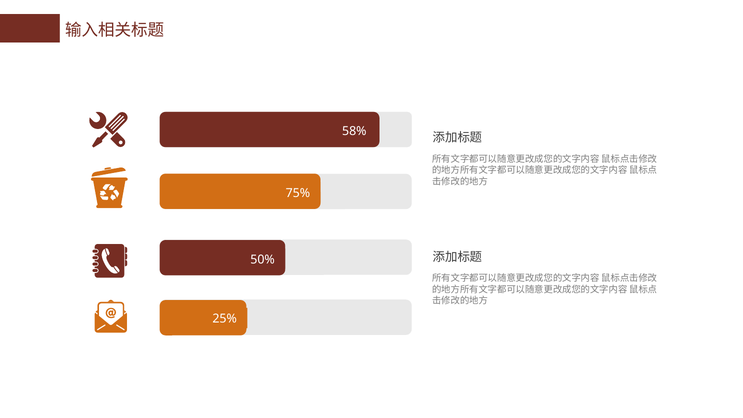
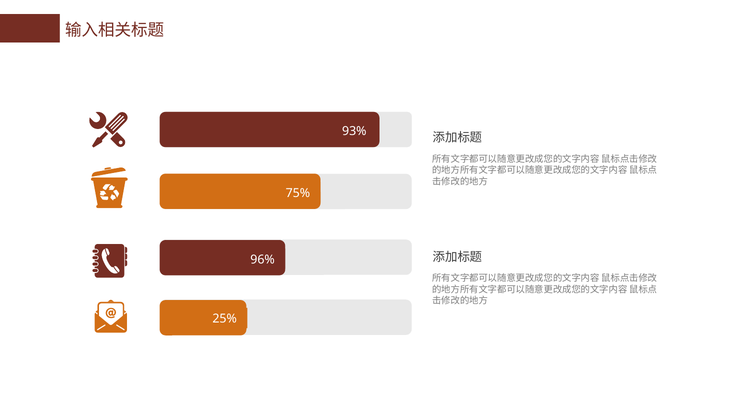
58%: 58% -> 93% (354, 131)
50%: 50% -> 96% (263, 260)
